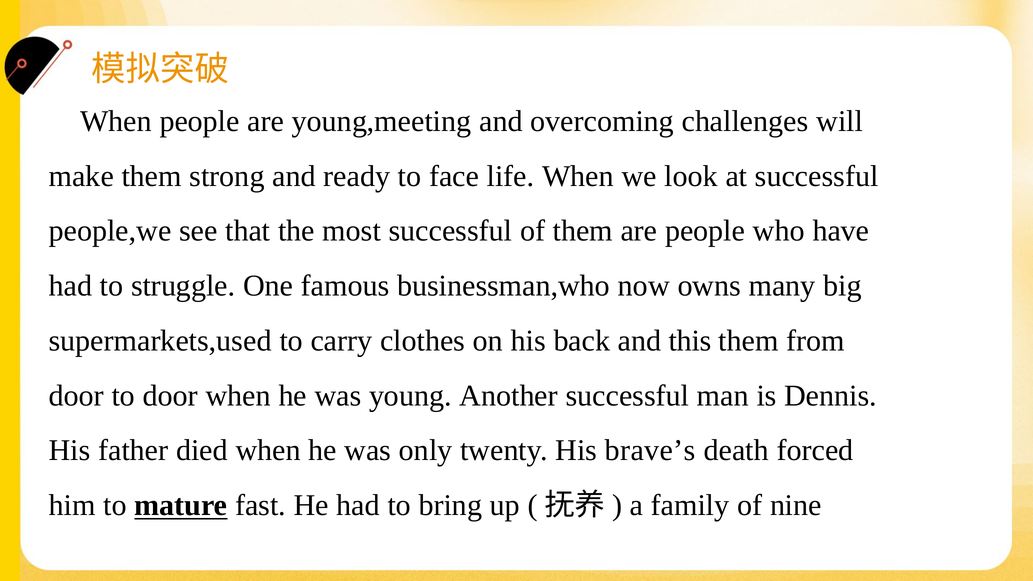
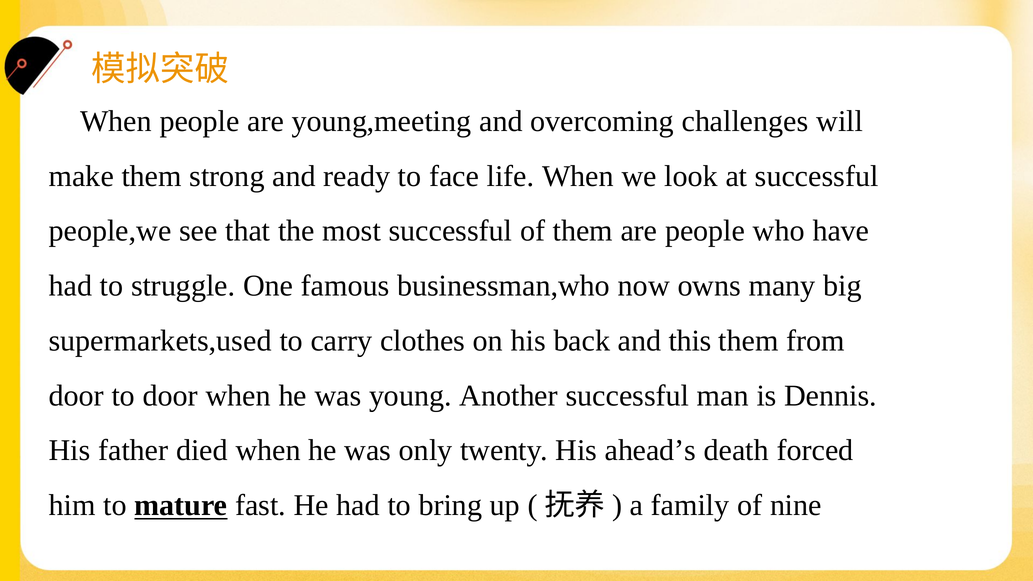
brave’s: brave’s -> ahead’s (650, 450)
